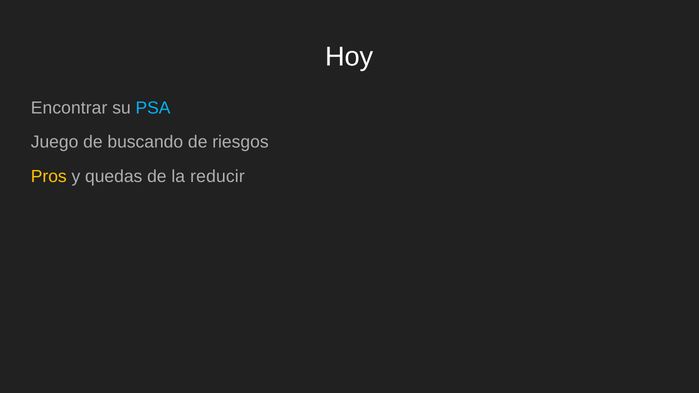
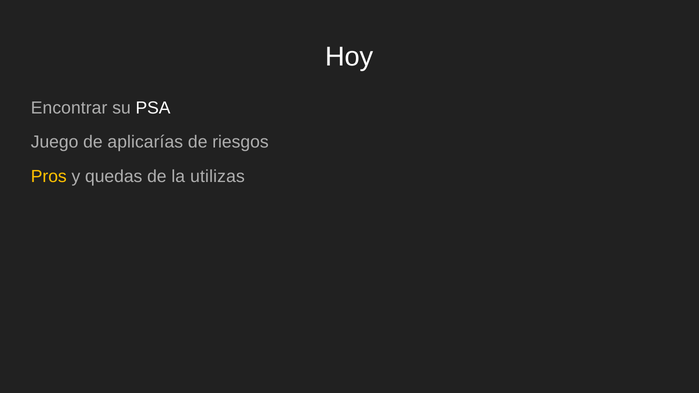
PSA colour: light blue -> white (153, 108)
buscando: buscando -> aplicarías (145, 142)
reducir: reducir -> utilizas (217, 176)
